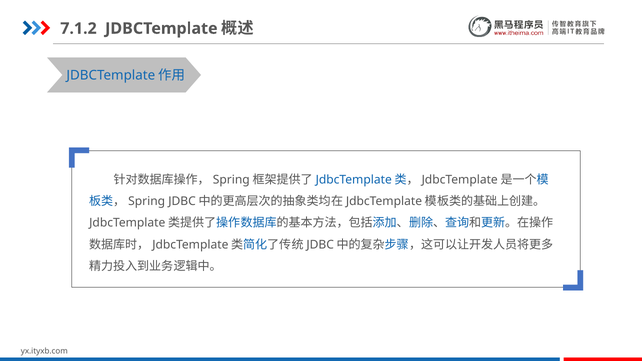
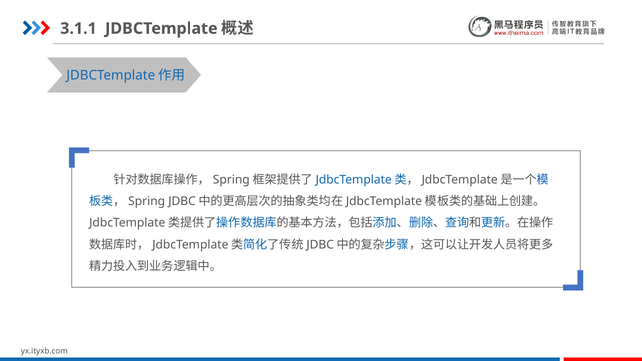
7.1.2: 7.1.2 -> 3.1.1 (78, 28)
